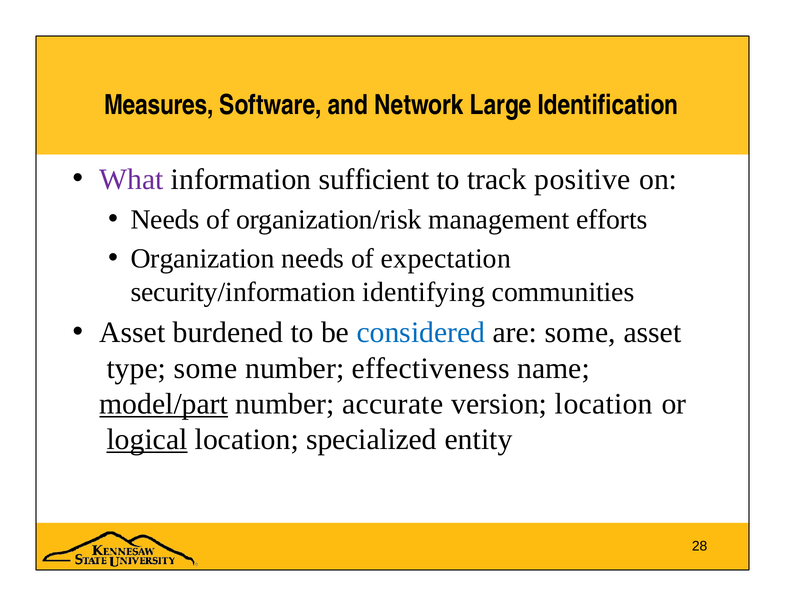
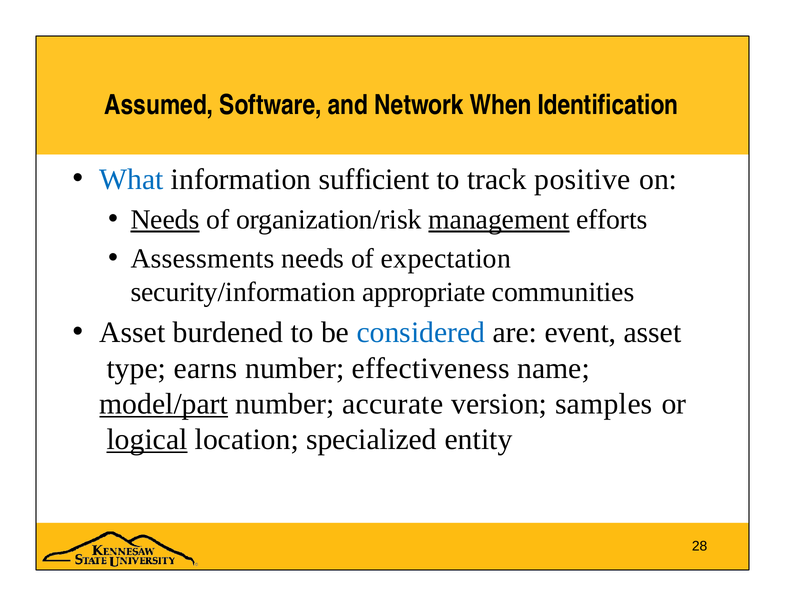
Measures: Measures -> Assumed (159, 105)
Large: Large -> When (501, 105)
What colour: purple -> blue (131, 179)
Needs underline: none -> present (165, 220)
management underline: none -> present (499, 220)
Organization: Organization -> Assessments (202, 259)
identifying: identifying -> appropriate (424, 292)
are some: some -> event (580, 333)
type some: some -> earns (205, 369)
version location: location -> samples (604, 404)
